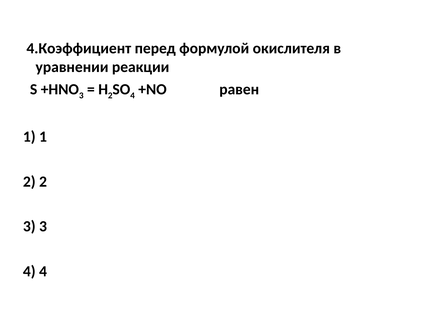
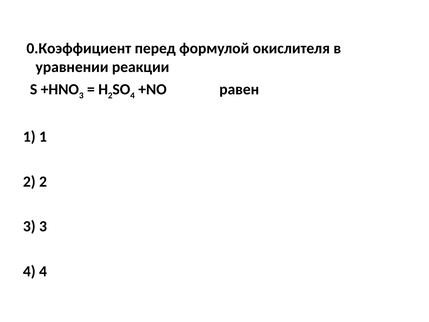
4.Коэффициент: 4.Коэффициент -> 0.Коэффициент (79, 48)
